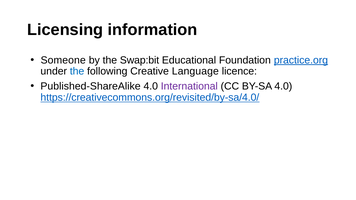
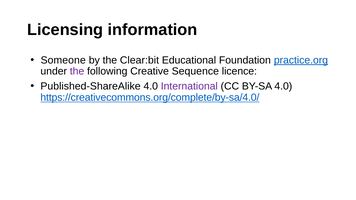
Swap:bit: Swap:bit -> Clear:bit (139, 60)
the colour: blue -> purple (77, 71)
Language: Language -> Sequence (195, 71)
https://creativecommons.org/revisited/by-sa/4.0/: https://creativecommons.org/revisited/by-sa/4.0/ -> https://creativecommons.org/complete/by-sa/4.0/ (150, 98)
